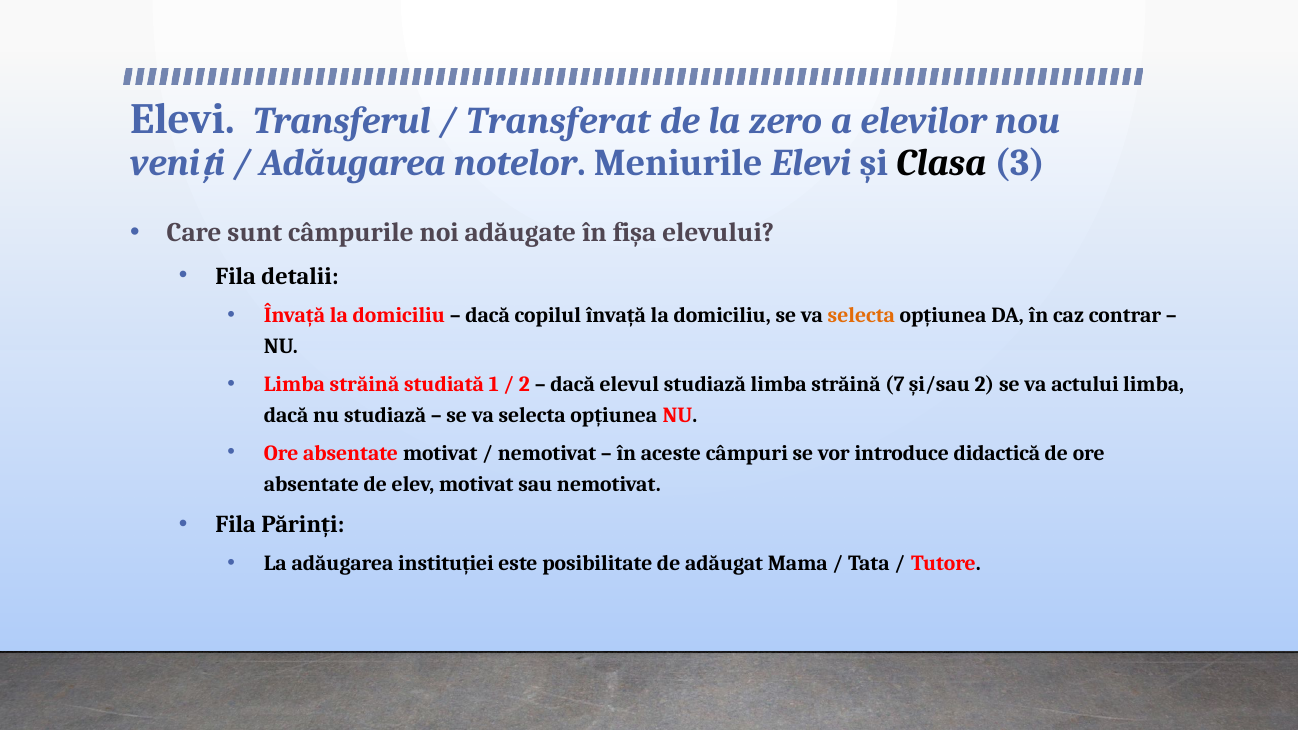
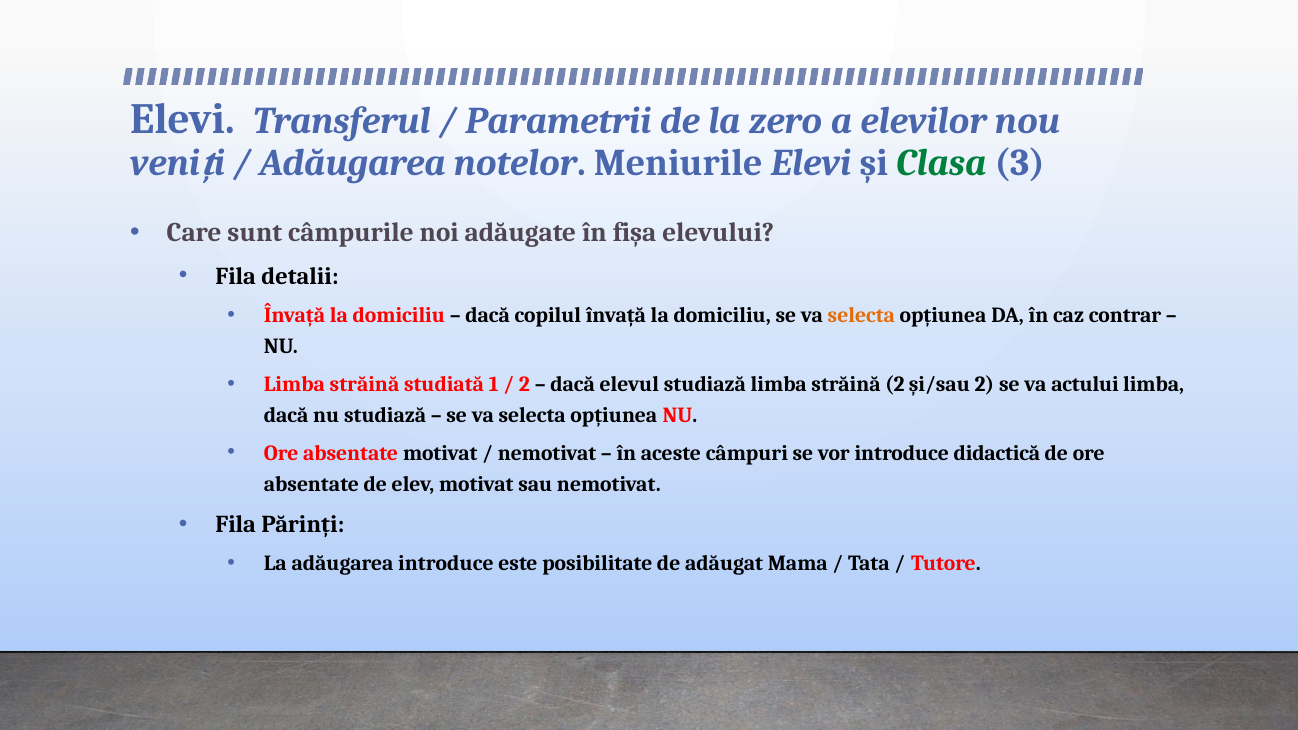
Transferat: Transferat -> Parametrii (558, 121)
Clasa colour: black -> green (941, 163)
străină 7: 7 -> 2 (895, 384)
adăugarea instituției: instituției -> introduce (446, 564)
